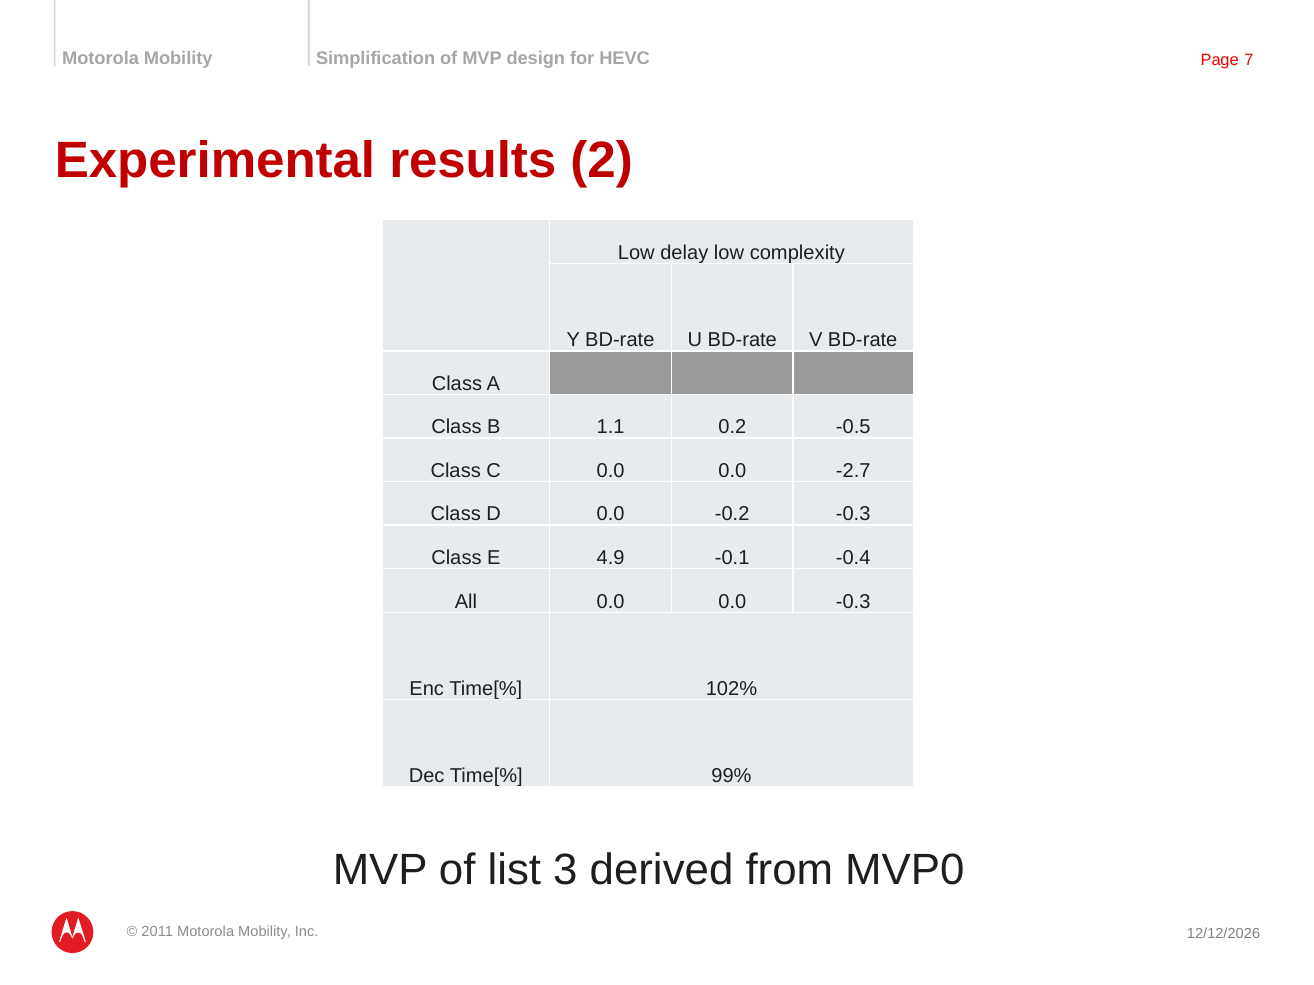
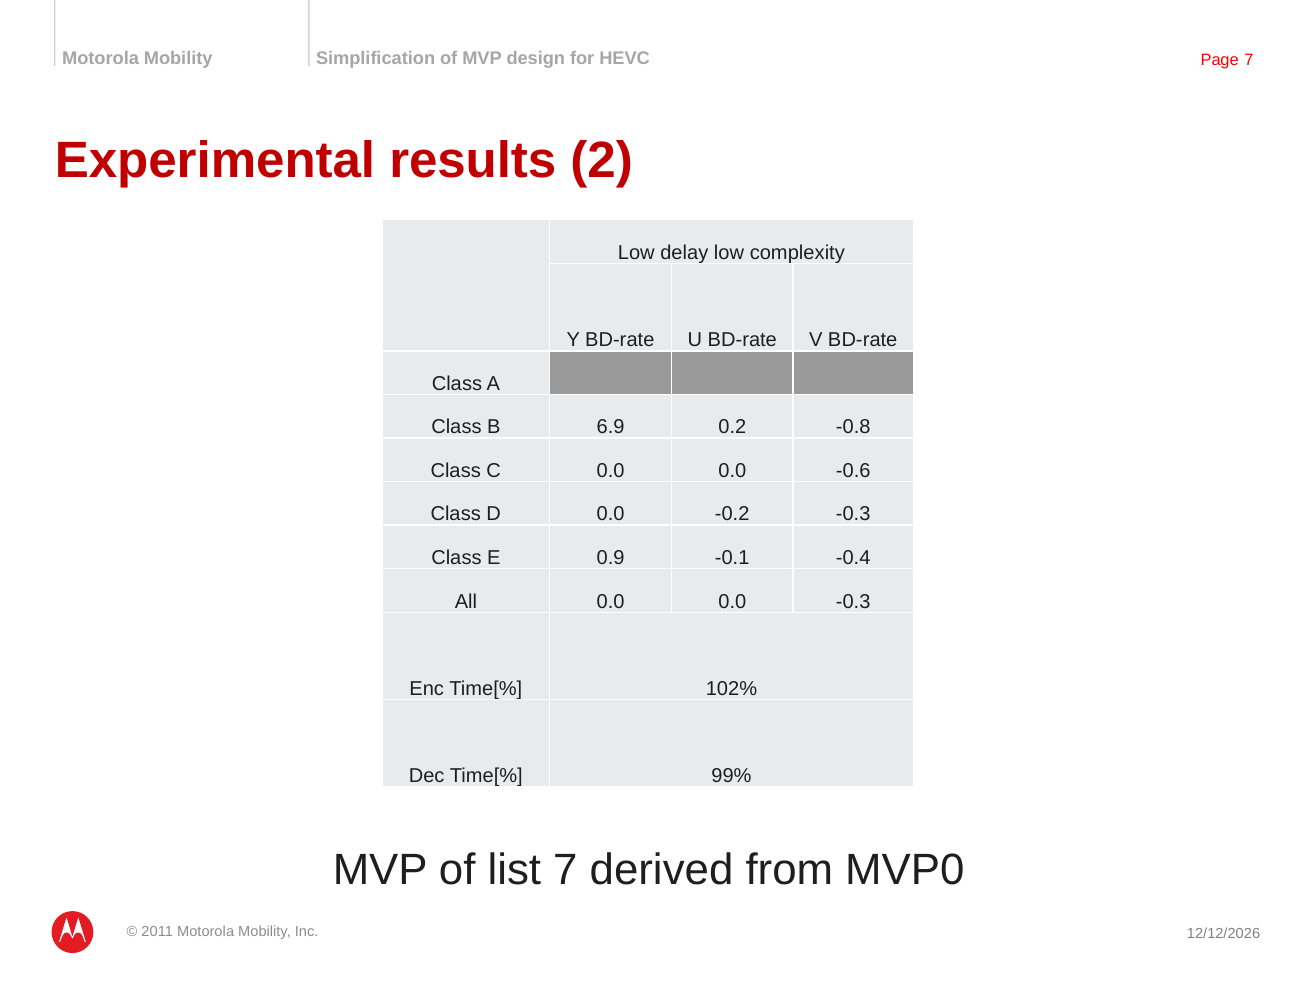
1.1: 1.1 -> 6.9 (611, 427)
-0.5: -0.5 -> -0.8 (853, 427)
-2.7: -2.7 -> -0.6 (853, 471)
4.9: 4.9 -> 0.9 (611, 558)
list 3: 3 -> 7 (565, 871)
